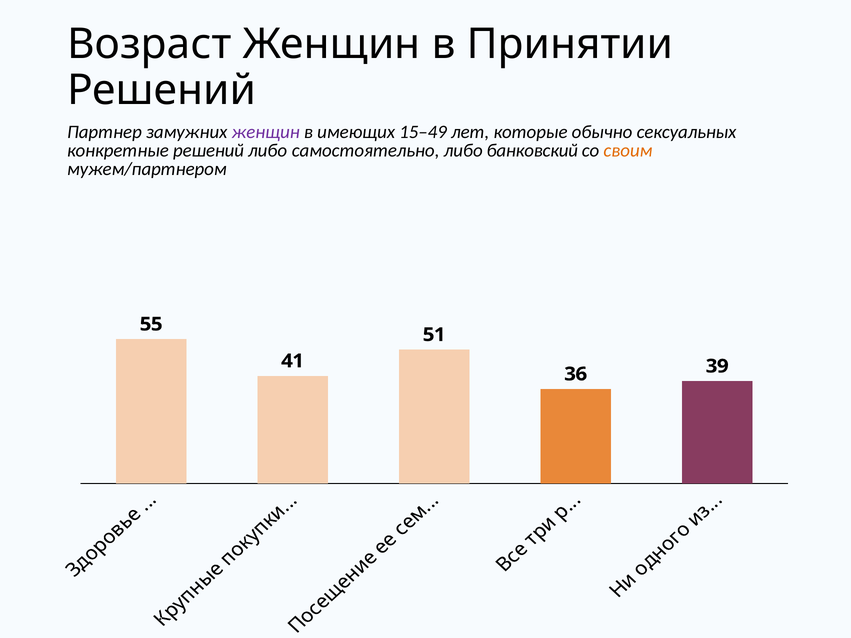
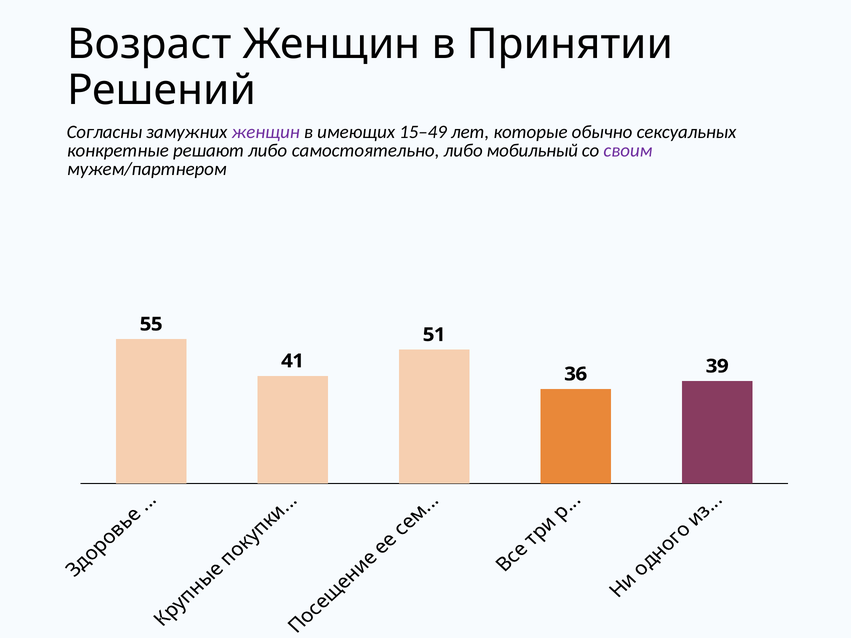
Партнер: Партнер -> Согласны (105, 132)
конкретные решений: решений -> решают (209, 151)
банковский: банковский -> мобильный (532, 151)
своим colour: orange -> purple (628, 151)
